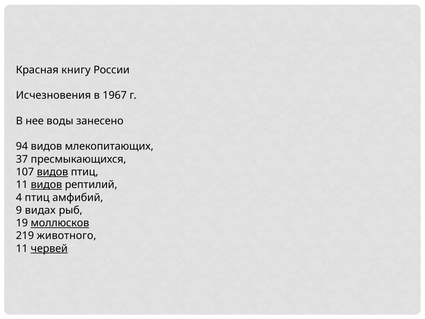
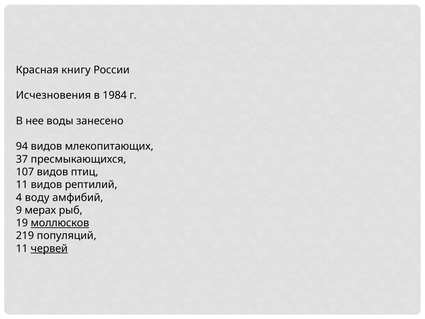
1967: 1967 -> 1984 (115, 95)
видов underline: present -> none (52, 172)
видов underline: present -> none (46, 185)
4 птиц: птиц -> воду (37, 197)
видах: видах -> мерах (40, 210)
животного: животного -> популяций (67, 236)
